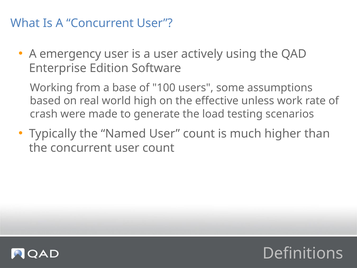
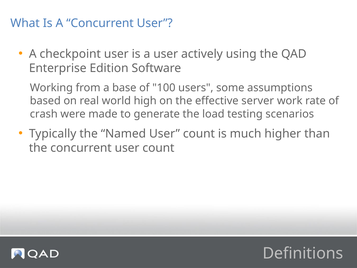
emergency: emergency -> checkpoint (70, 54)
unless: unless -> server (258, 101)
